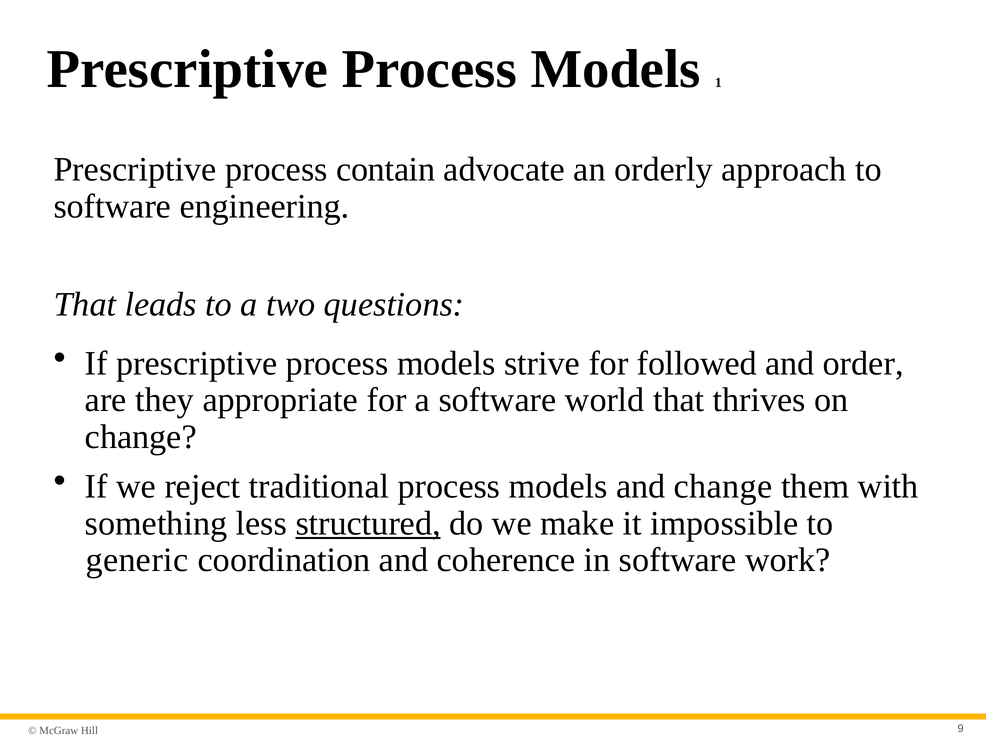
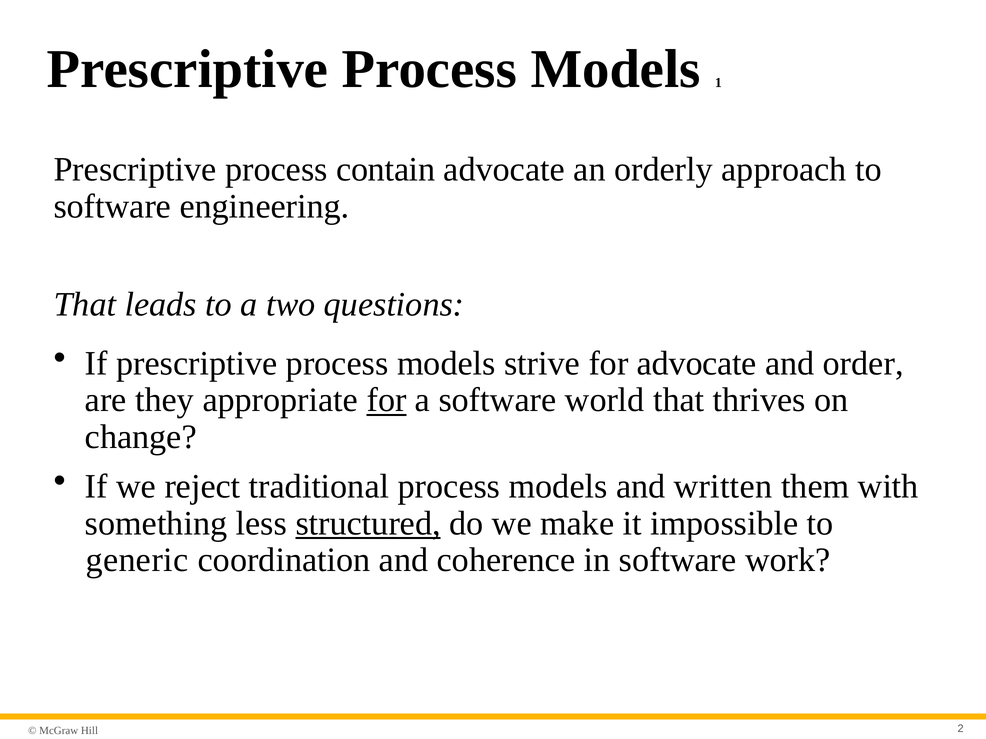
for followed: followed -> advocate (697, 363)
for underline: none -> present (387, 400)
and change: change -> written (723, 487)
9: 9 -> 2 (961, 729)
